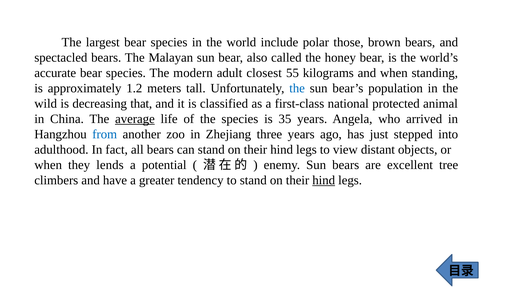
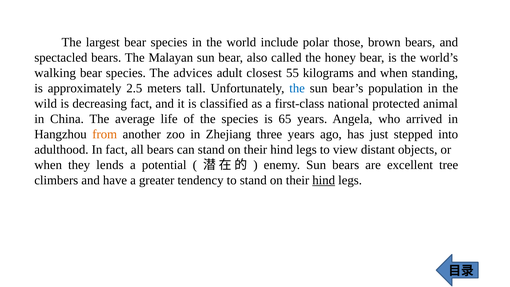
accurate: accurate -> walking (55, 73)
modern: modern -> advices (193, 73)
1.2: 1.2 -> 2.5 (134, 88)
decreasing that: that -> fact (141, 104)
average underline: present -> none (135, 119)
35: 35 -> 65 (285, 119)
from colour: blue -> orange (105, 134)
